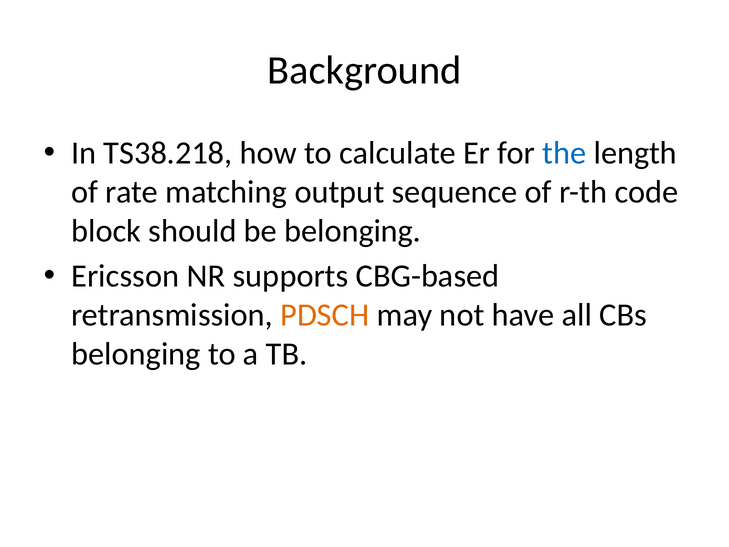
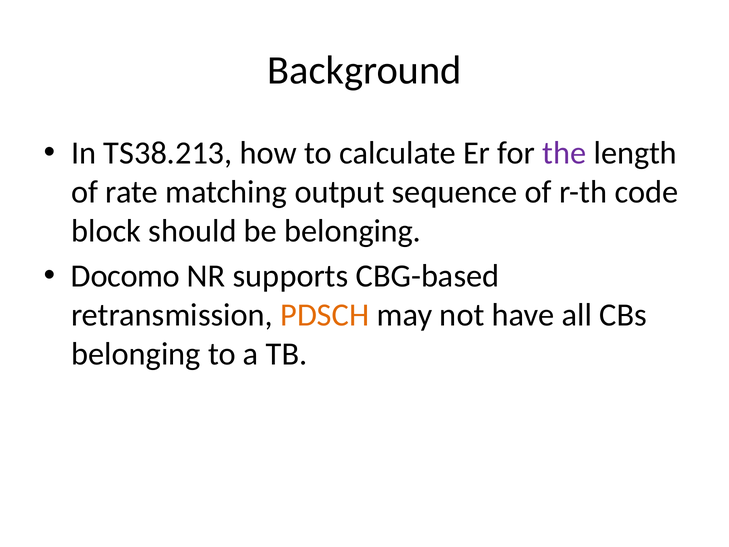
TS38.218: TS38.218 -> TS38.213 (168, 153)
the colour: blue -> purple (564, 153)
Ericsson: Ericsson -> Docomo (125, 276)
